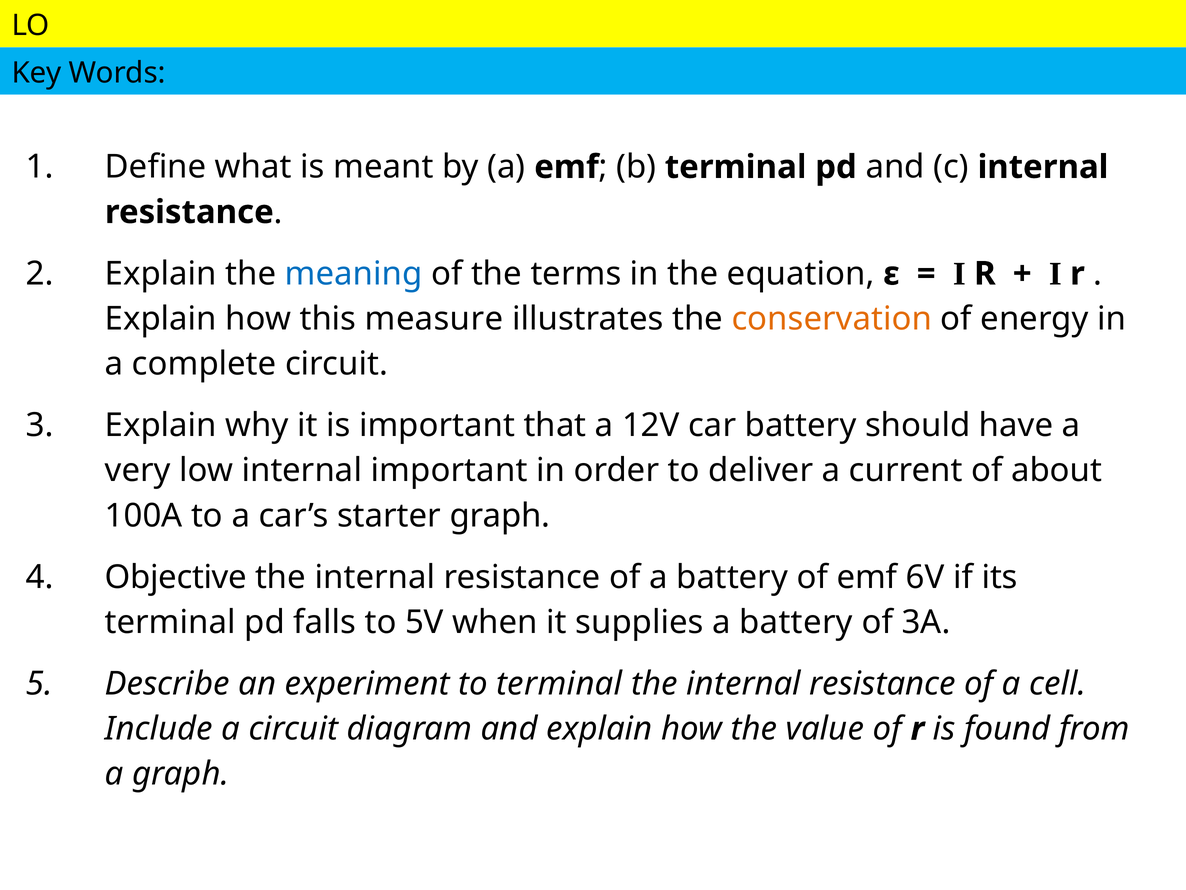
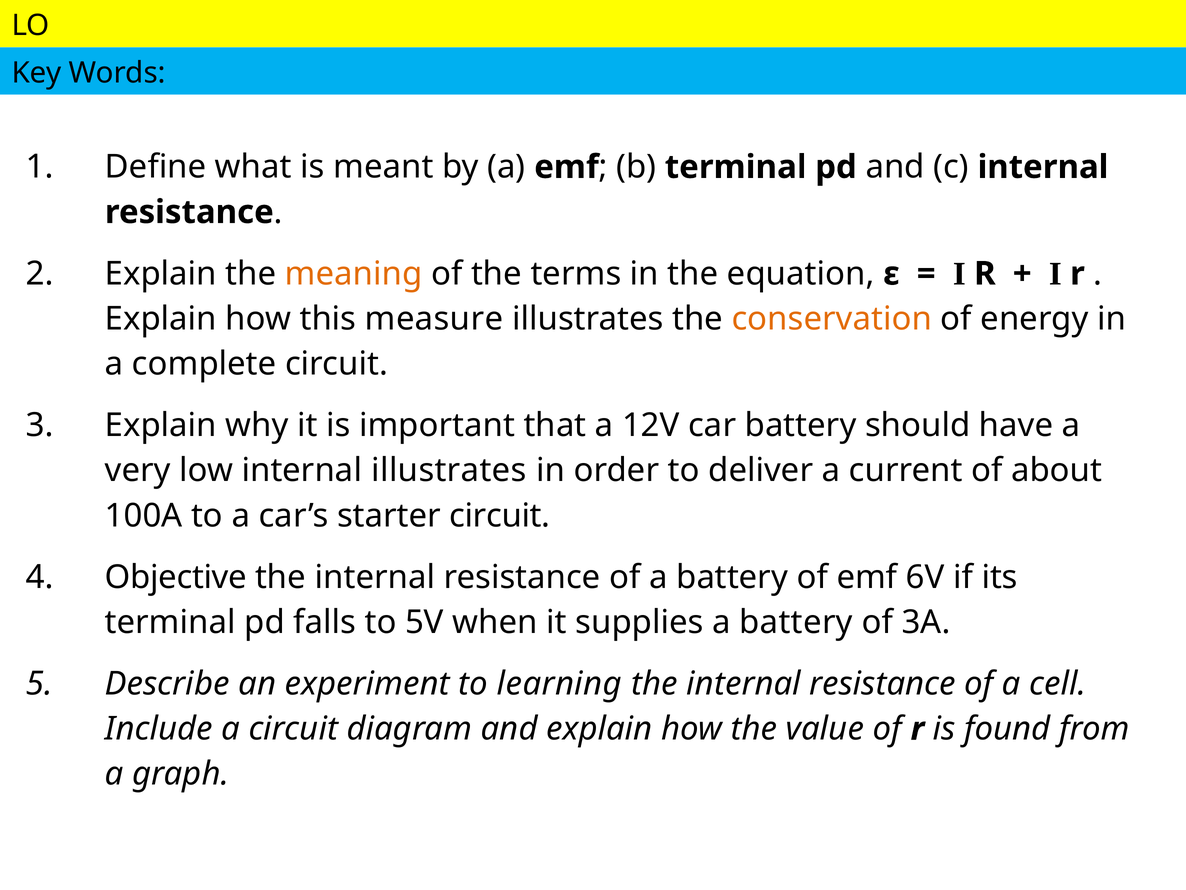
meaning colour: blue -> orange (354, 274)
internal important: important -> illustrates (449, 470)
starter graph: graph -> circuit (500, 515)
to terminal: terminal -> learning (559, 683)
